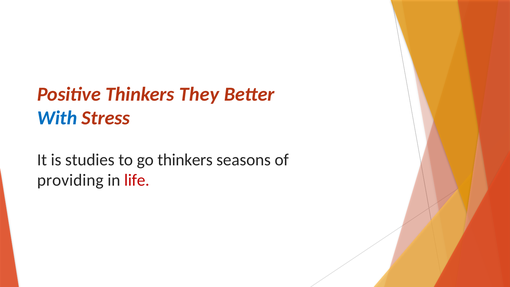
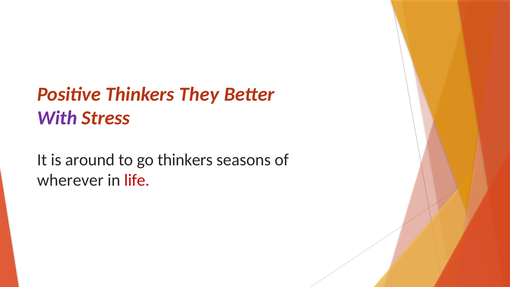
With colour: blue -> purple (57, 118)
studies: studies -> around (90, 160)
providing: providing -> wherever (70, 180)
